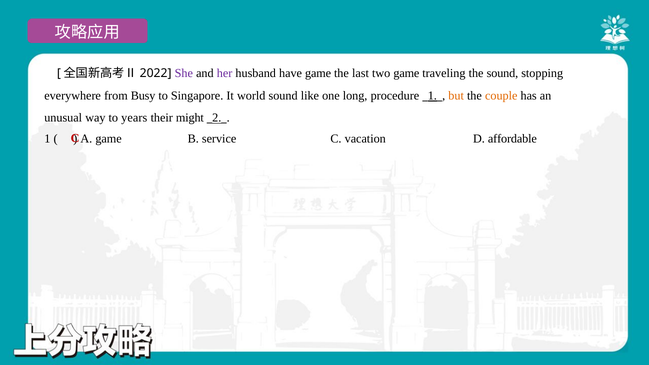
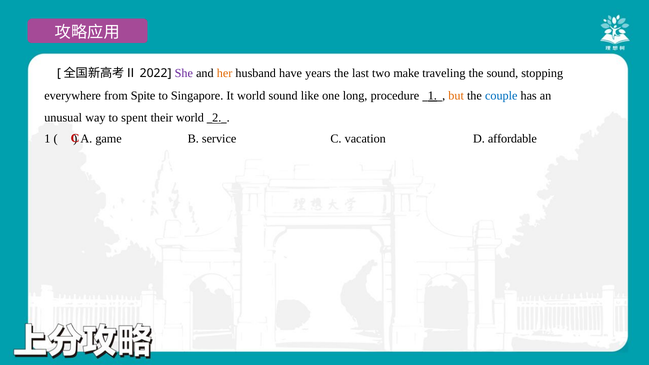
her colour: purple -> orange (225, 73)
have game: game -> years (318, 73)
two game: game -> make (406, 73)
Busy: Busy -> Spite (143, 96)
couple colour: orange -> blue (501, 96)
years: years -> spent (134, 118)
their might: might -> world (190, 118)
